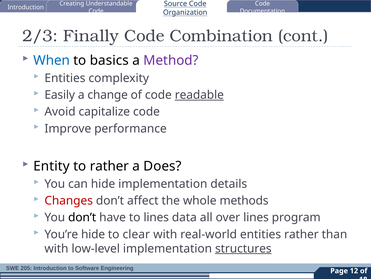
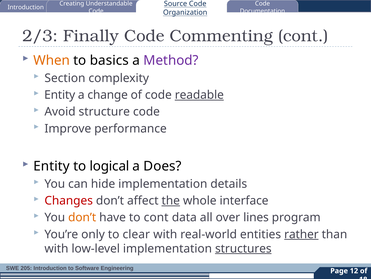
Combination: Combination -> Commenting (221, 36)
When colour: blue -> orange (52, 60)
Entities: Entities -> Section (65, 78)
Easily: Easily -> Entity (60, 95)
capitalize: capitalize -> structure (104, 111)
to rather: rather -> logical (109, 166)
the underline: none -> present (171, 200)
methods: methods -> interface (244, 200)
don’t colour: black -> orange (82, 217)
to lines: lines -> cont (156, 217)
You’re hide: hide -> only (93, 234)
rather underline: none -> present (301, 234)
